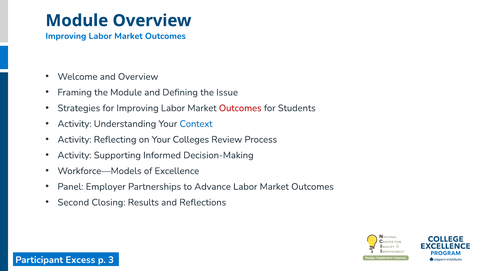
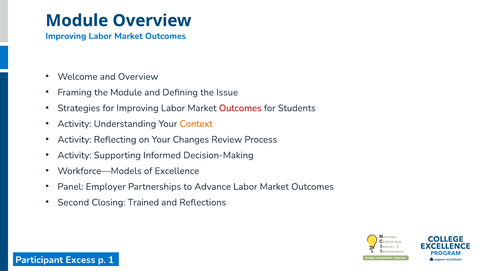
Context colour: blue -> orange (196, 124)
Colleges: Colleges -> Changes (191, 140)
Results: Results -> Trained (143, 202)
3: 3 -> 1 (111, 260)
